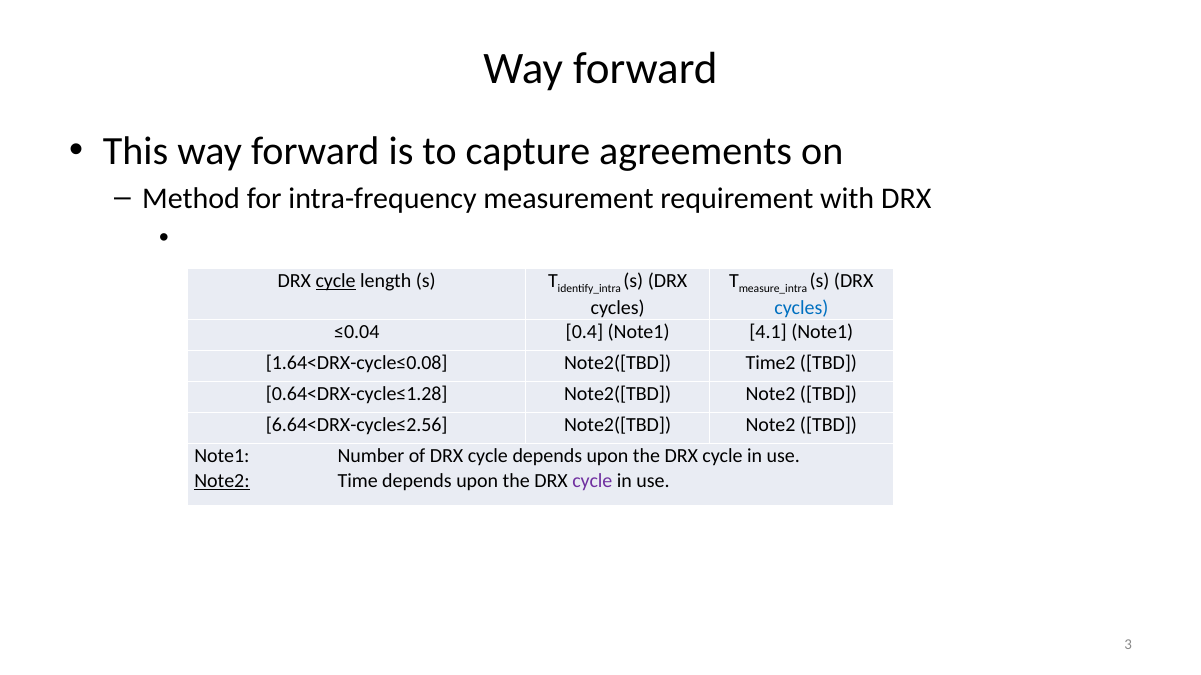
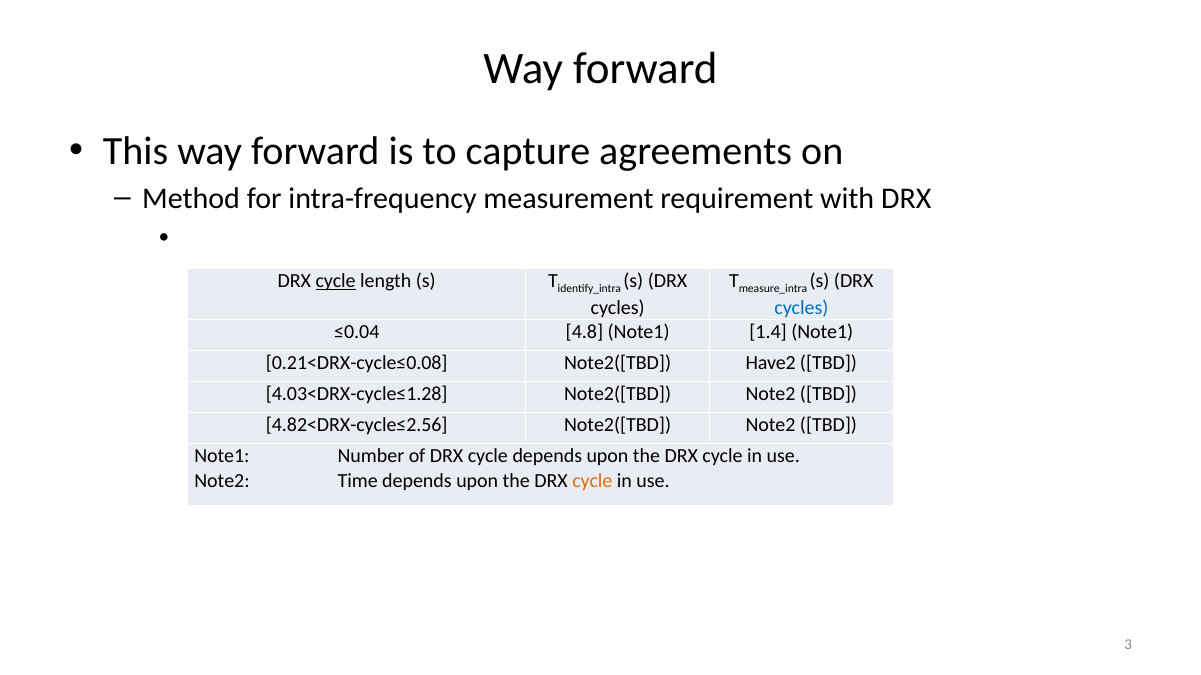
0.4: 0.4 -> 4.8 (584, 332)
4.1: 4.1 -> 1.4 (768, 332)
1.64<DRX-cycle≤0.08: 1.64<DRX-cycle≤0.08 -> 0.21<DRX-cycle≤0.08 (357, 364)
Time2: Time2 -> Have2 (771, 364)
0.64<DRX-cycle≤1.28: 0.64<DRX-cycle≤1.28 -> 4.03<DRX-cycle≤1.28 (357, 395)
6.64<DRX-cycle≤2.56: 6.64<DRX-cycle≤2.56 -> 4.82<DRX-cycle≤2.56 (357, 426)
Note2 underline: present -> none (222, 481)
cycle colour: purple -> orange (592, 481)
